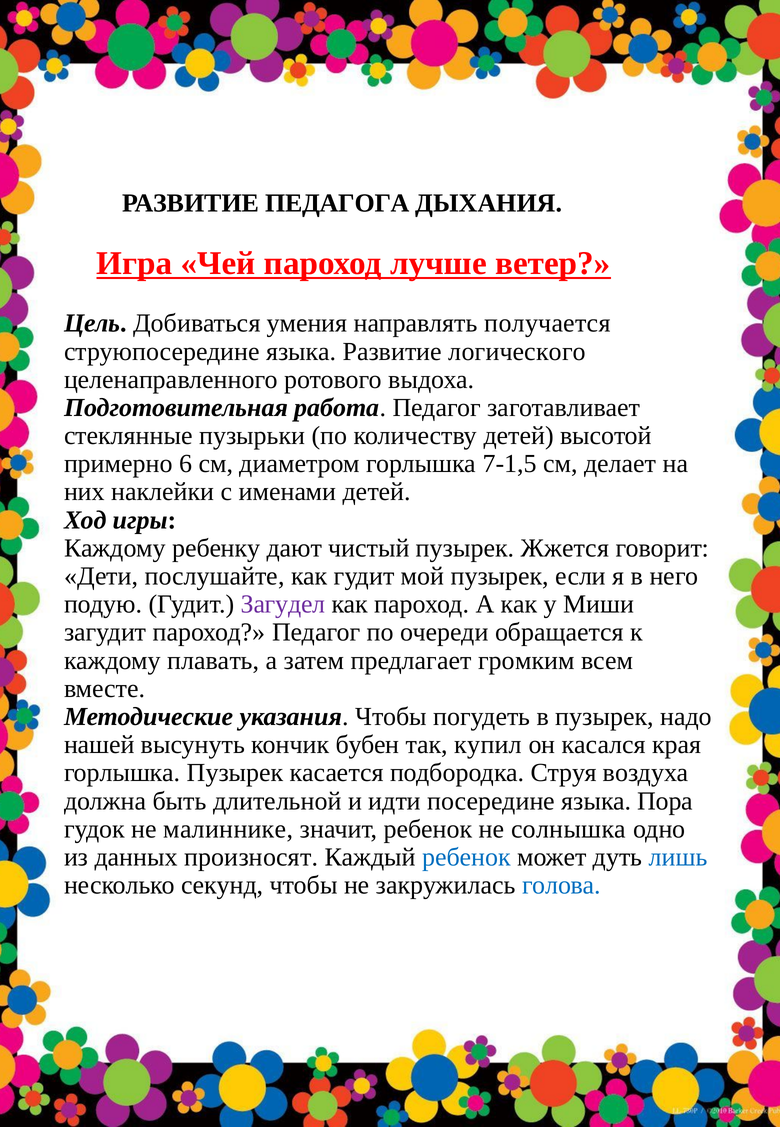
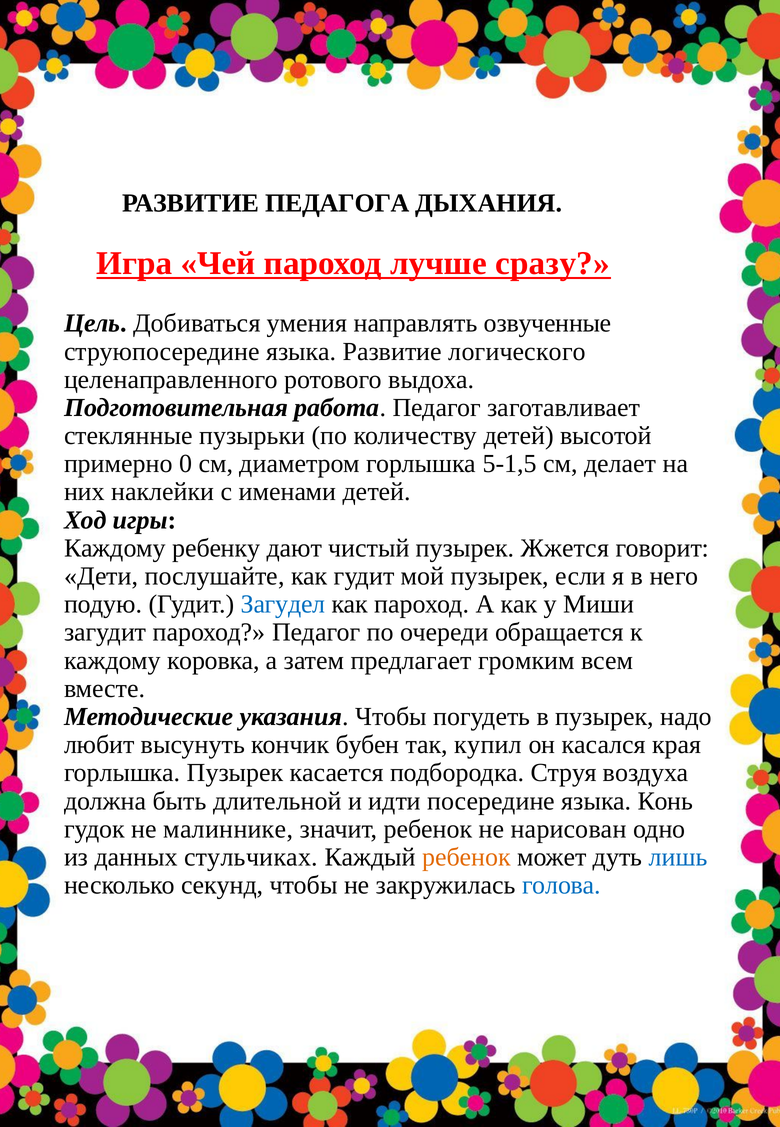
ветер: ветер -> сразу (553, 263)
получается: получается -> озвученные (548, 323)
6: 6 -> 0 (186, 464)
7-1,5: 7-1,5 -> 5-1,5 (510, 464)
Загудел colour: purple -> blue (283, 604)
плавать: плавать -> коровка (213, 660)
нашей: нашей -> любит (99, 745)
Пора: Пора -> Конь (665, 801)
солнышка: солнышка -> нарисован (569, 829)
произносят: произносят -> стульчиках (251, 857)
ребенок colour: blue -> orange (466, 857)
